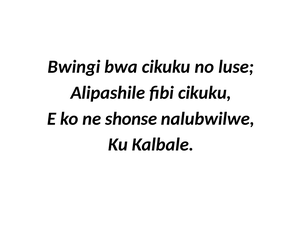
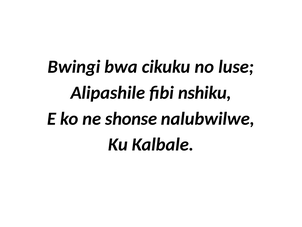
fibi cikuku: cikuku -> nshiku (205, 93)
